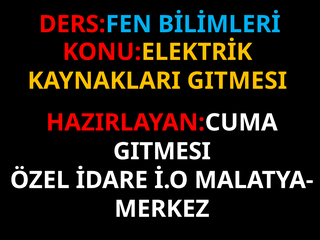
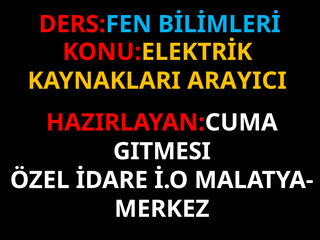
KAYNAKLARI GITMESI: GITMESI -> ARAYICI (237, 81)
